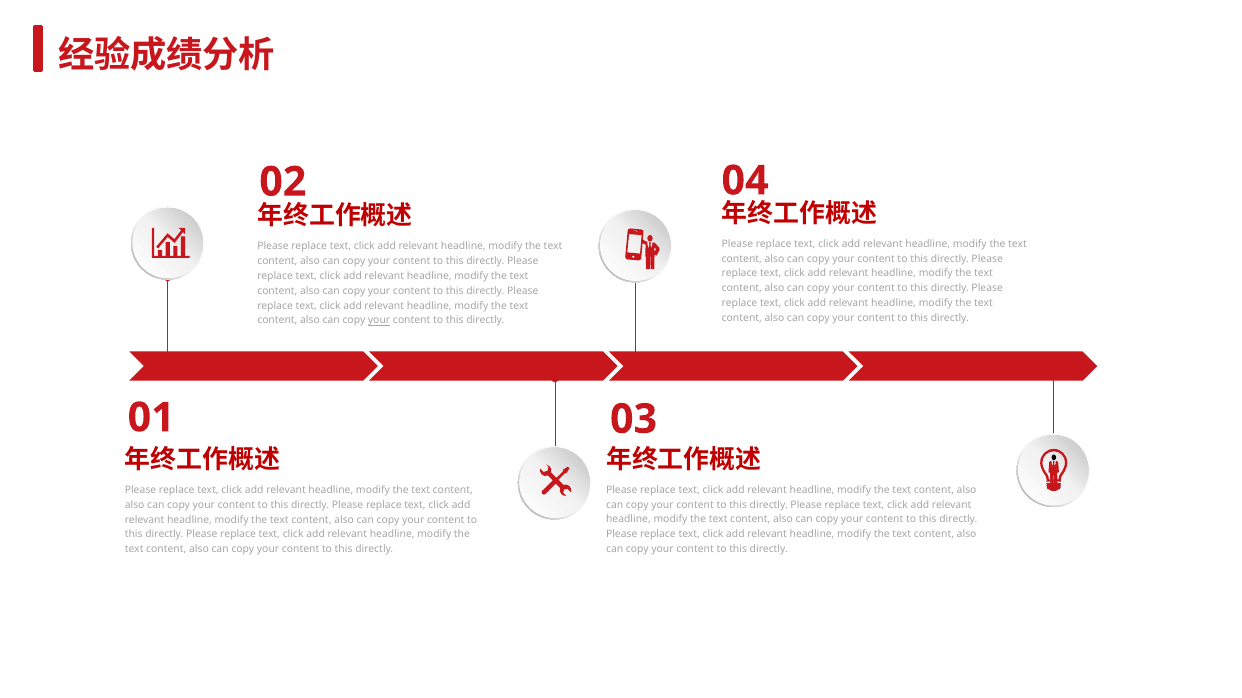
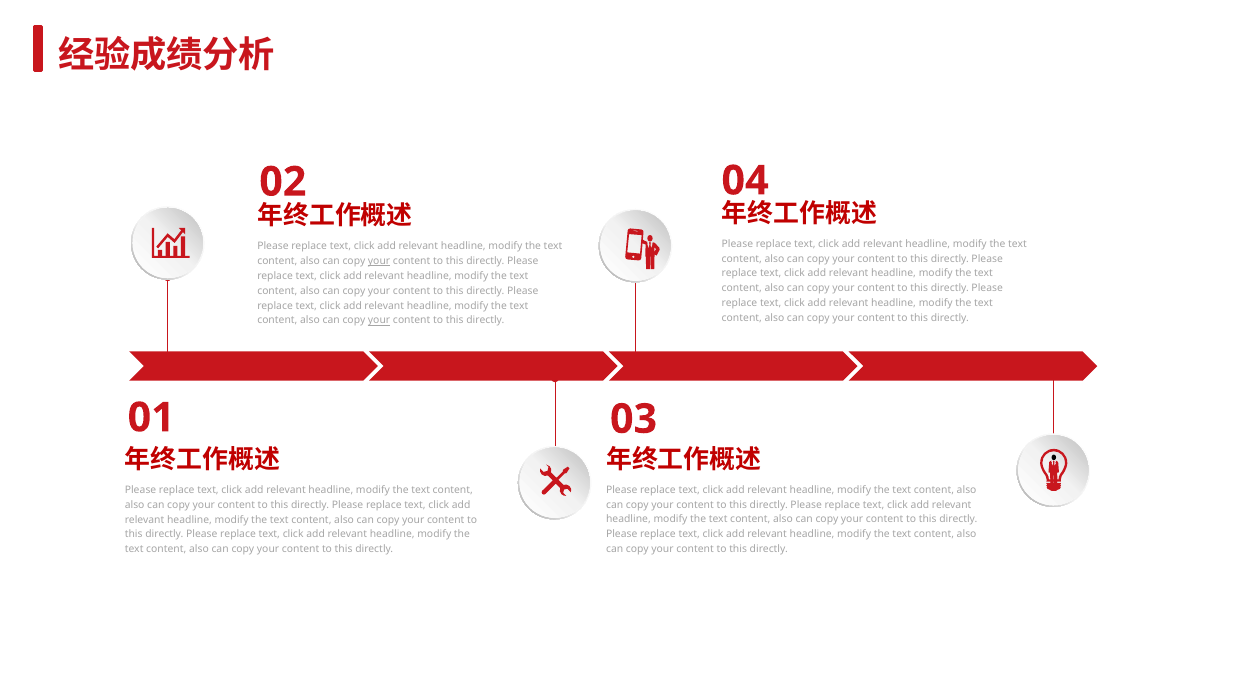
your underline: none -> present (379, 261)
